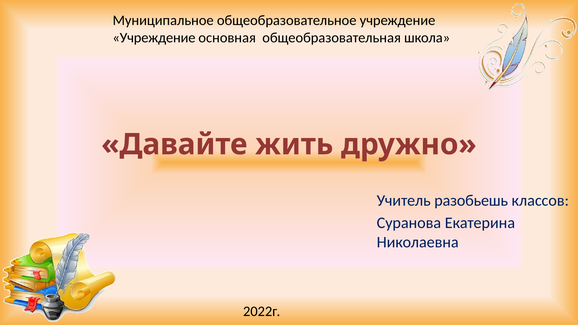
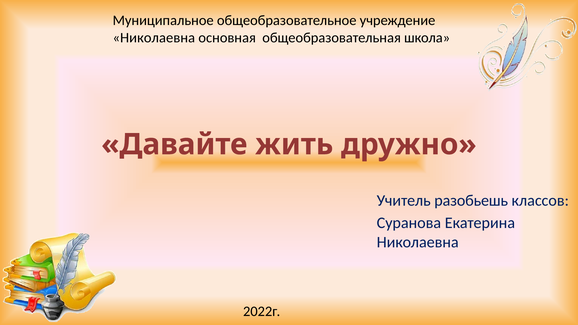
Учреждение: Учреждение -> Николаевна (154, 38)
